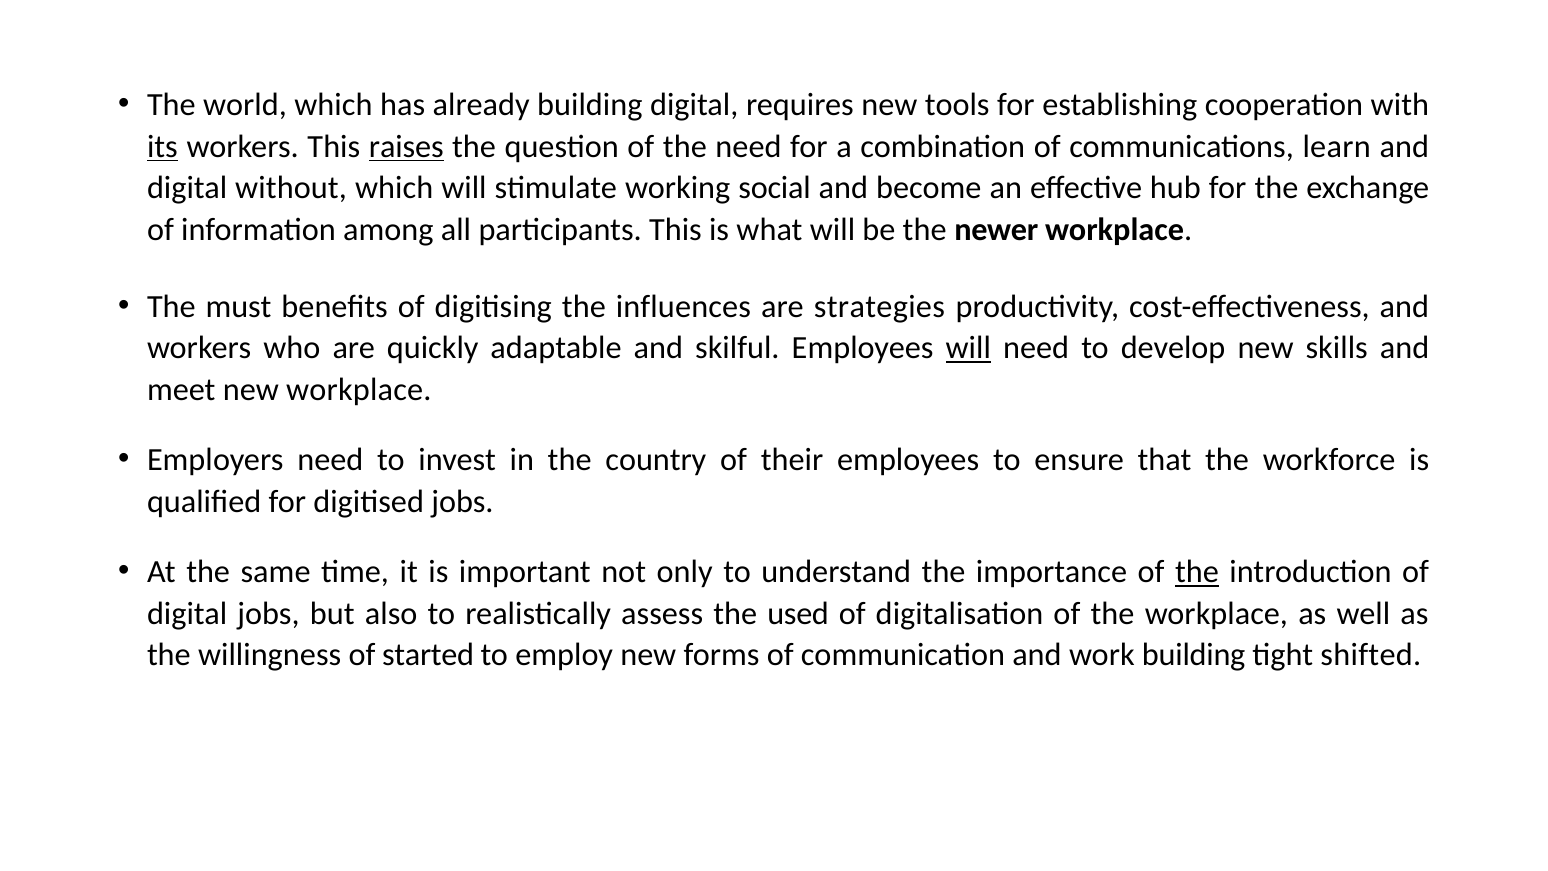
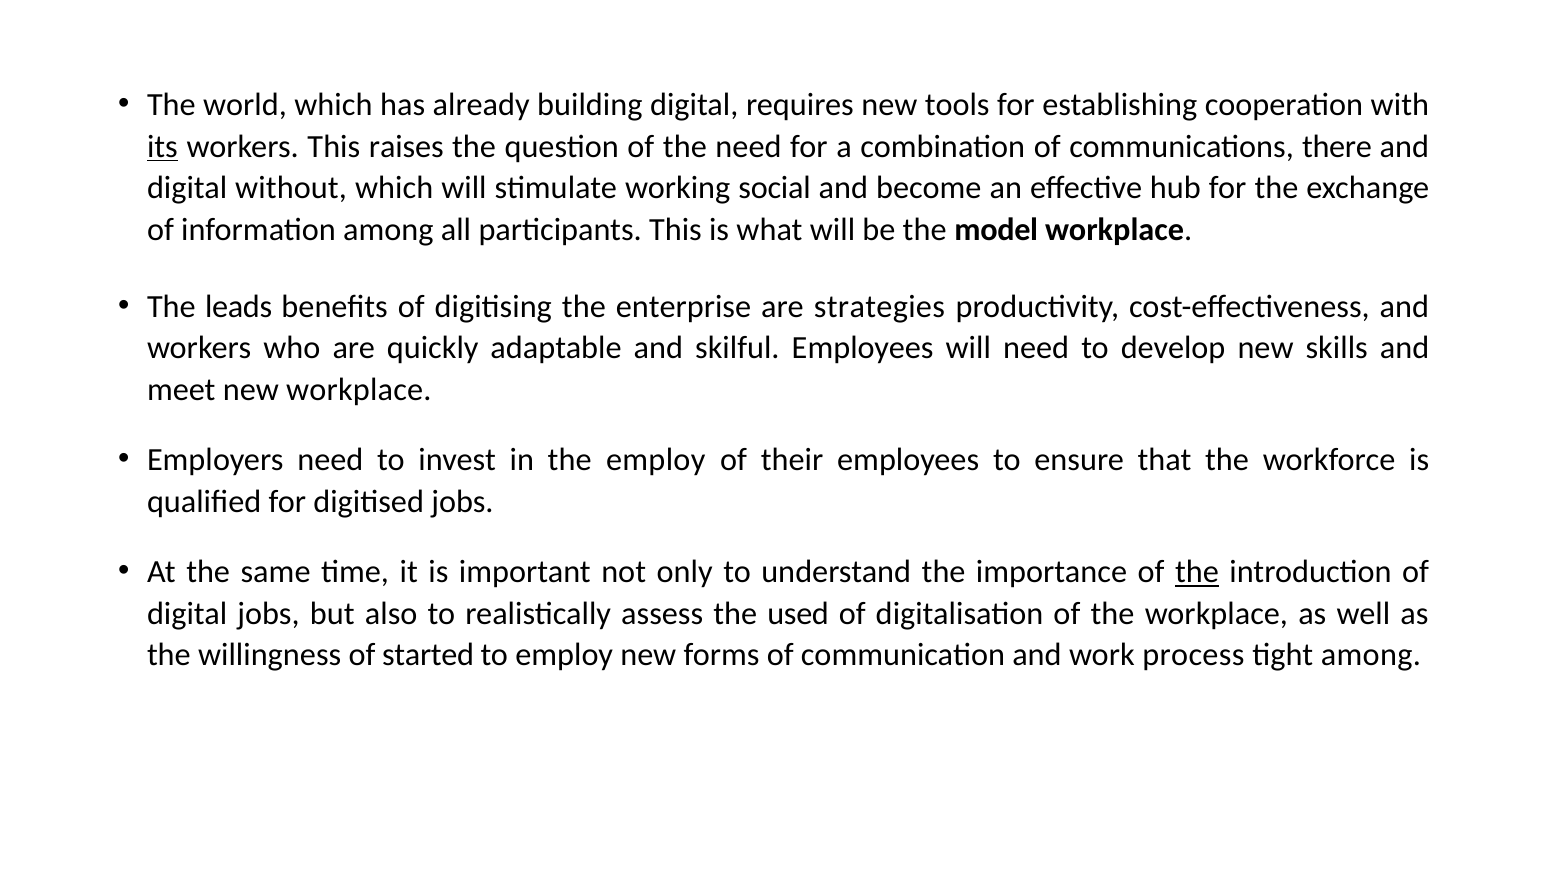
raises underline: present -> none (406, 147)
learn: learn -> there (1337, 147)
newer: newer -> model (996, 230)
must: must -> leads (239, 306)
influences: influences -> enterprise (683, 306)
will underline: present -> none (968, 348)
the country: country -> employ (656, 460)
work building: building -> process (1193, 655)
tight shifted: shifted -> among (1371, 655)
